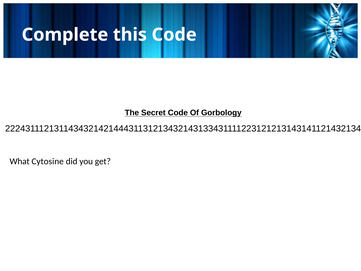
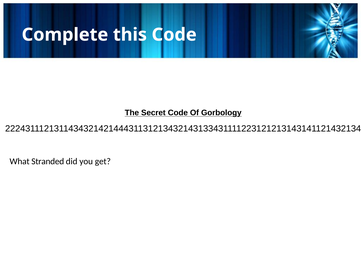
Cytosine: Cytosine -> Stranded (48, 161)
